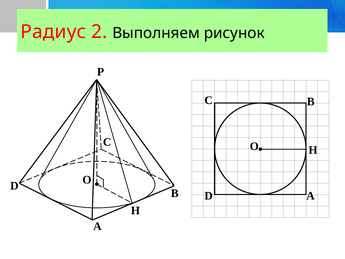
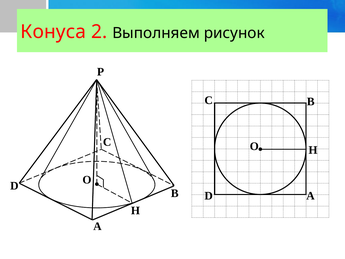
Радиус: Радиус -> Конуса (53, 32)
